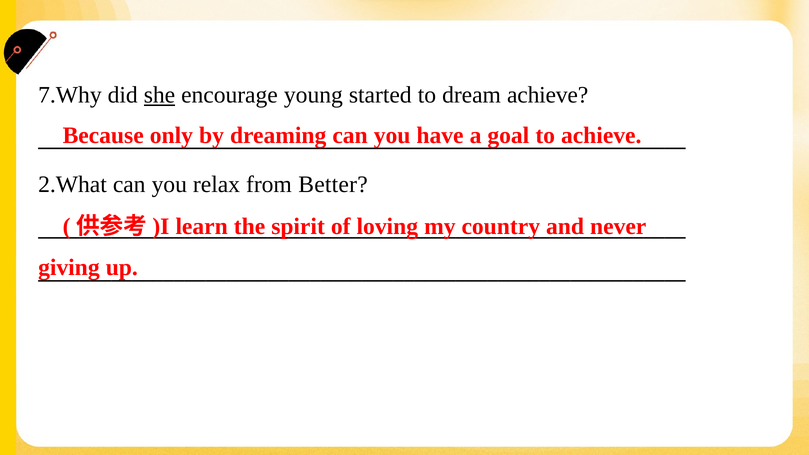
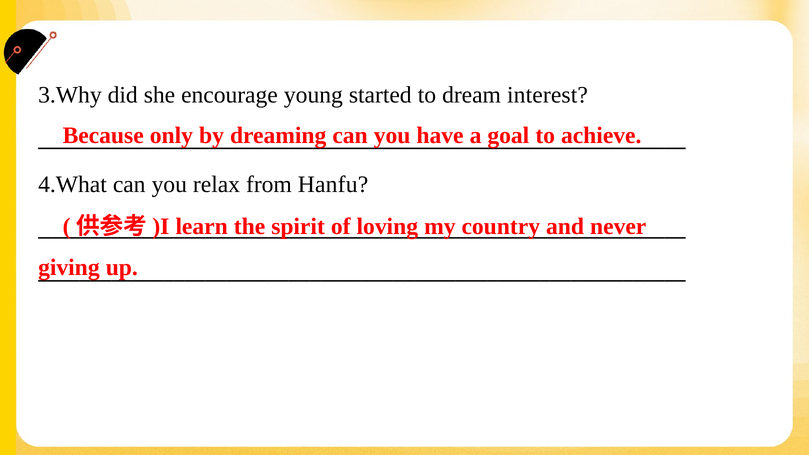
7.Why: 7.Why -> 3.Why (70, 95)
she underline: present -> none (159, 95)
dream achieve: achieve -> interest (547, 95)
2.What: 2.What -> 4.What (73, 185)
Better: Better -> Hanfu (333, 185)
